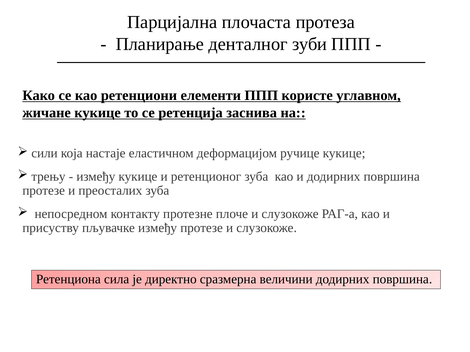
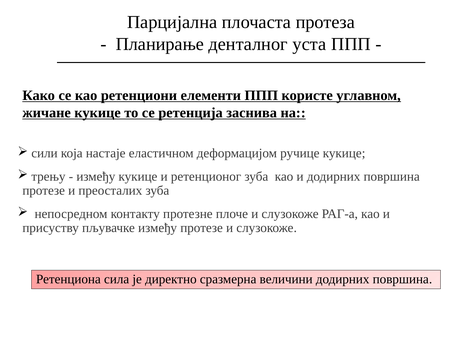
зуби: зуби -> уста (309, 44)
